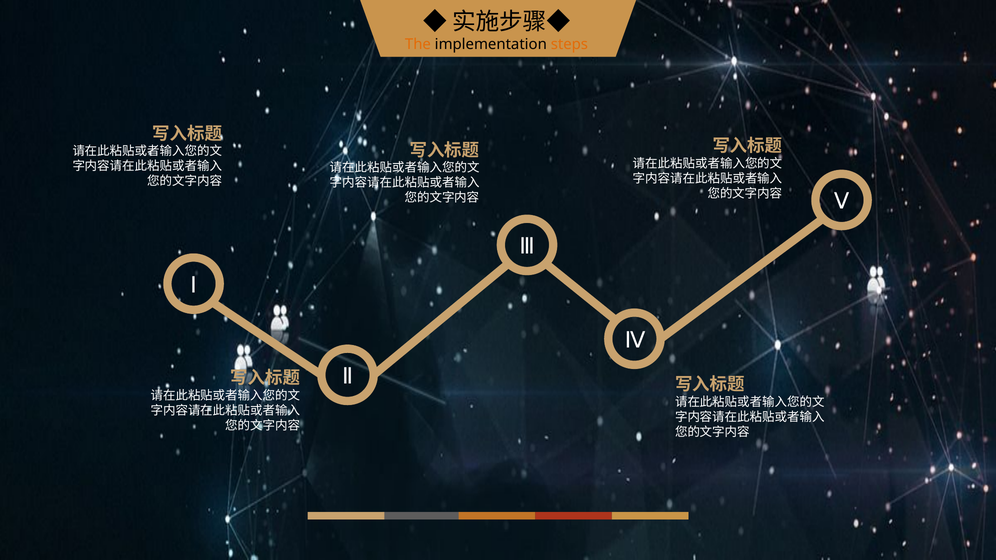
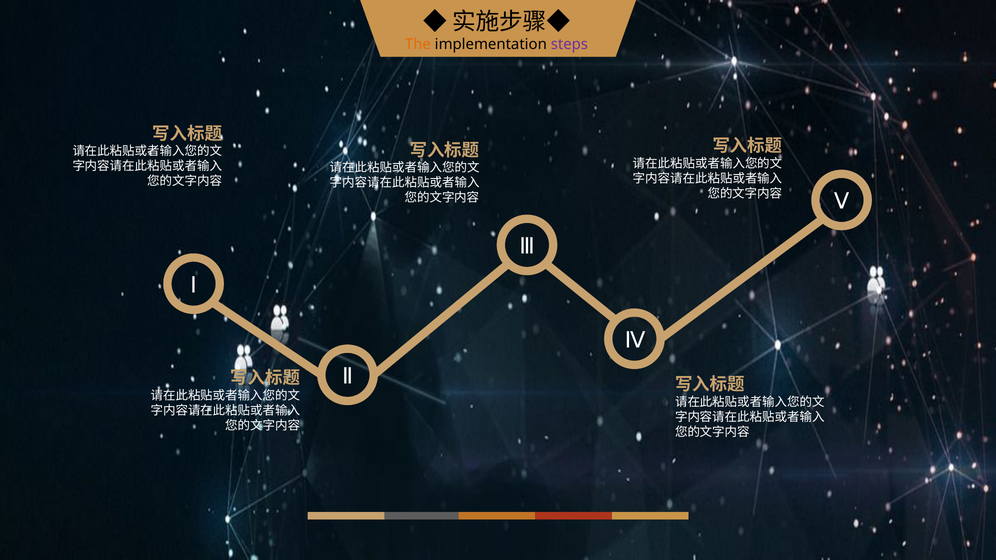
steps colour: orange -> purple (569, 44)
